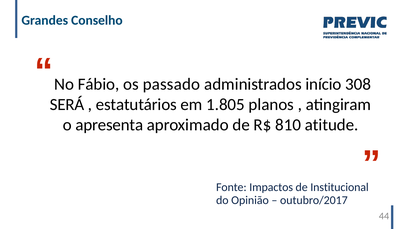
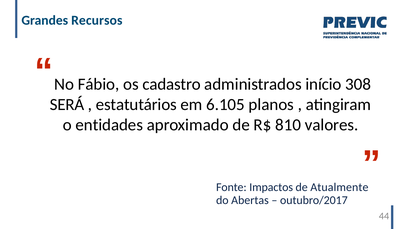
Conselho: Conselho -> Recursos (97, 20)
passado: passado -> cadastro (172, 84)
1.805: 1.805 -> 6.105 (225, 104)
apresenta: apresenta -> entidades (109, 125)
atitude: atitude -> valores (332, 125)
Institucional: Institucional -> Atualmente (339, 187)
Opinião: Opinião -> Abertas (250, 200)
